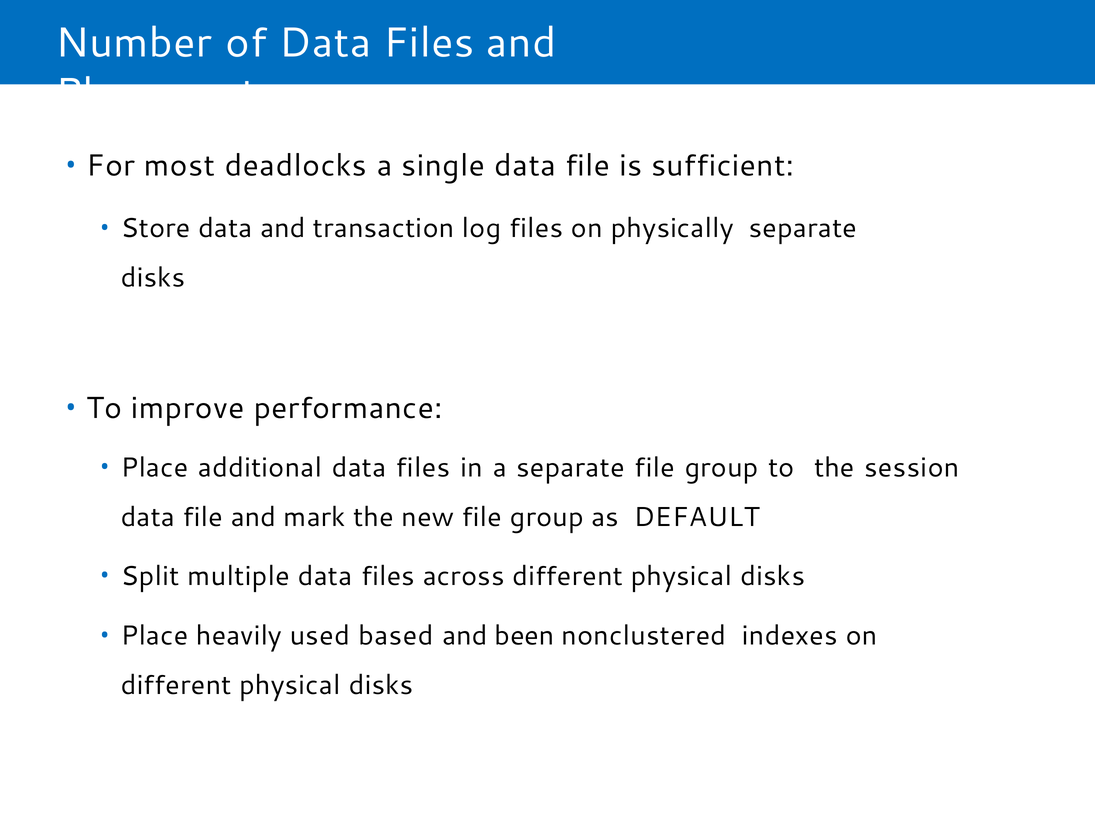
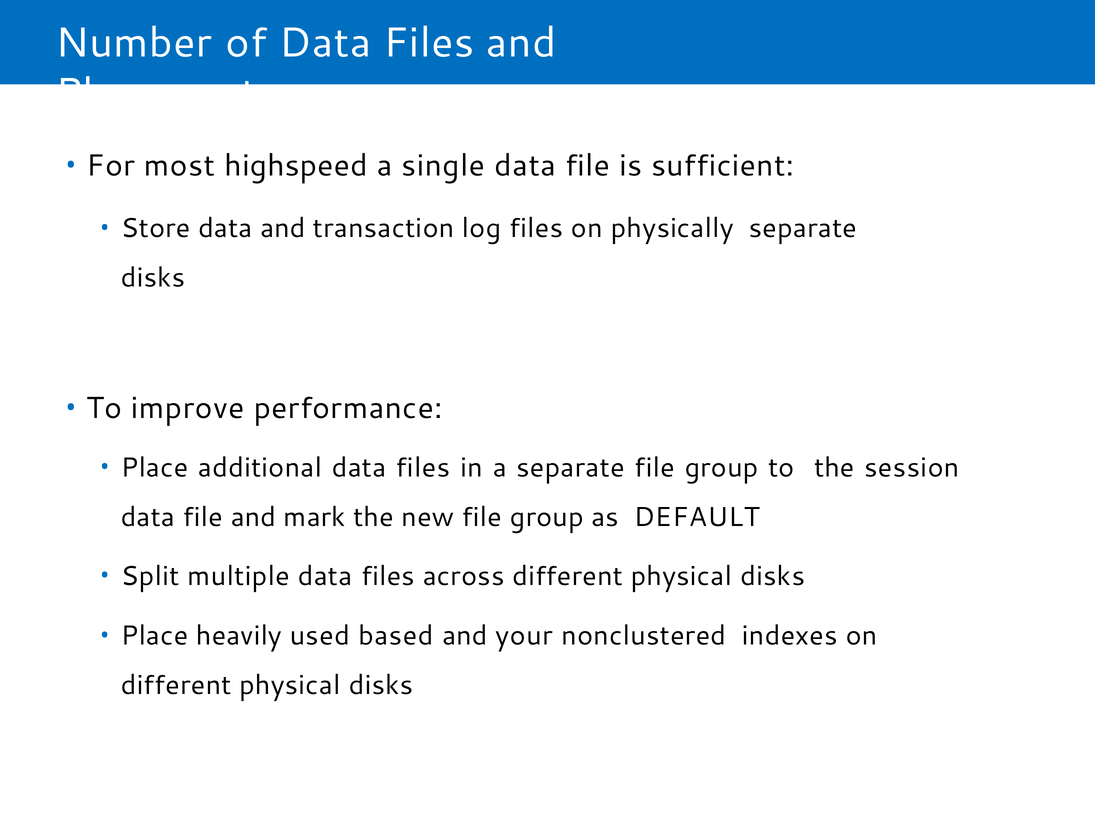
deadlocks: deadlocks -> highspeed (296, 166)
been: been -> your (524, 636)
